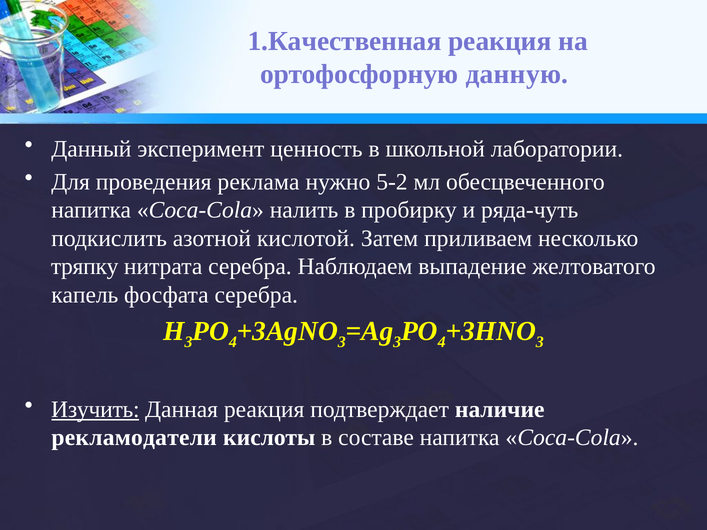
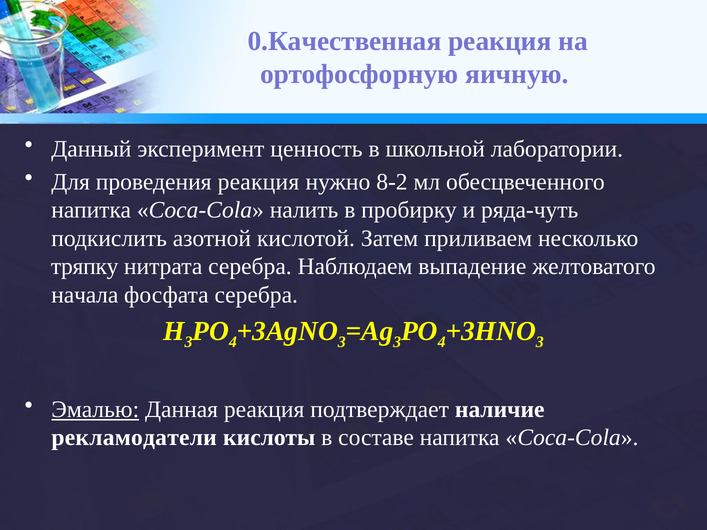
1.Качественная: 1.Качественная -> 0.Качественная (345, 41)
данную: данную -> яичную (517, 74)
проведения реклама: реклама -> реакция (258, 182)
5-2: 5-2 -> 8-2 (392, 182)
капель: капель -> начала (85, 295)
Изучить: Изучить -> Эмалью (95, 410)
